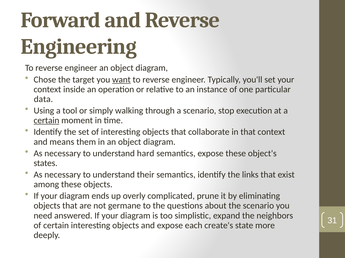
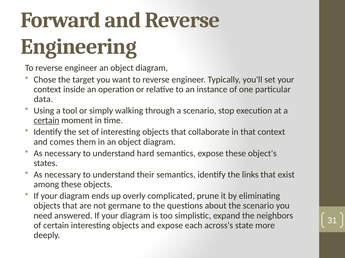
want underline: present -> none (121, 80)
means: means -> comes (62, 142)
create's: create's -> across's (219, 226)
